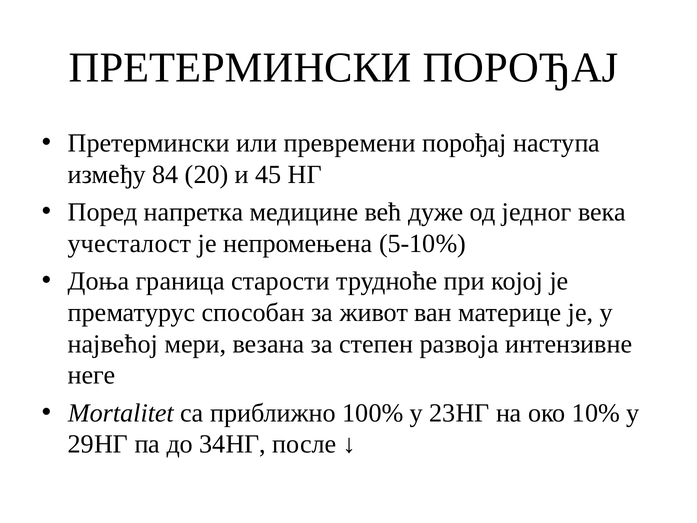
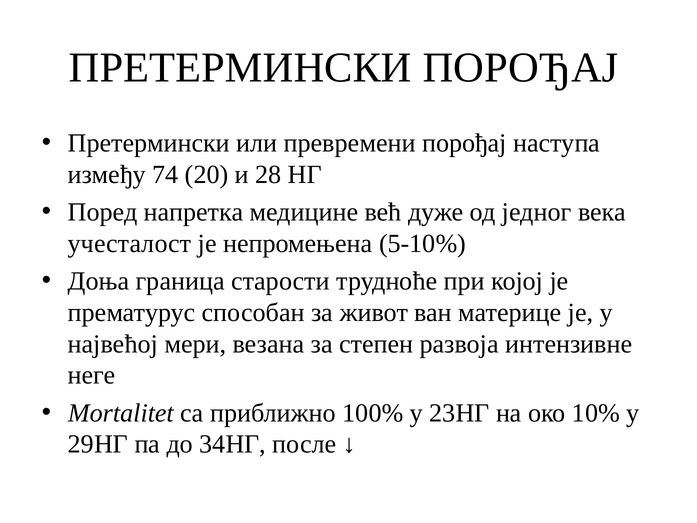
84: 84 -> 74 (165, 174)
45: 45 -> 28 (268, 174)
